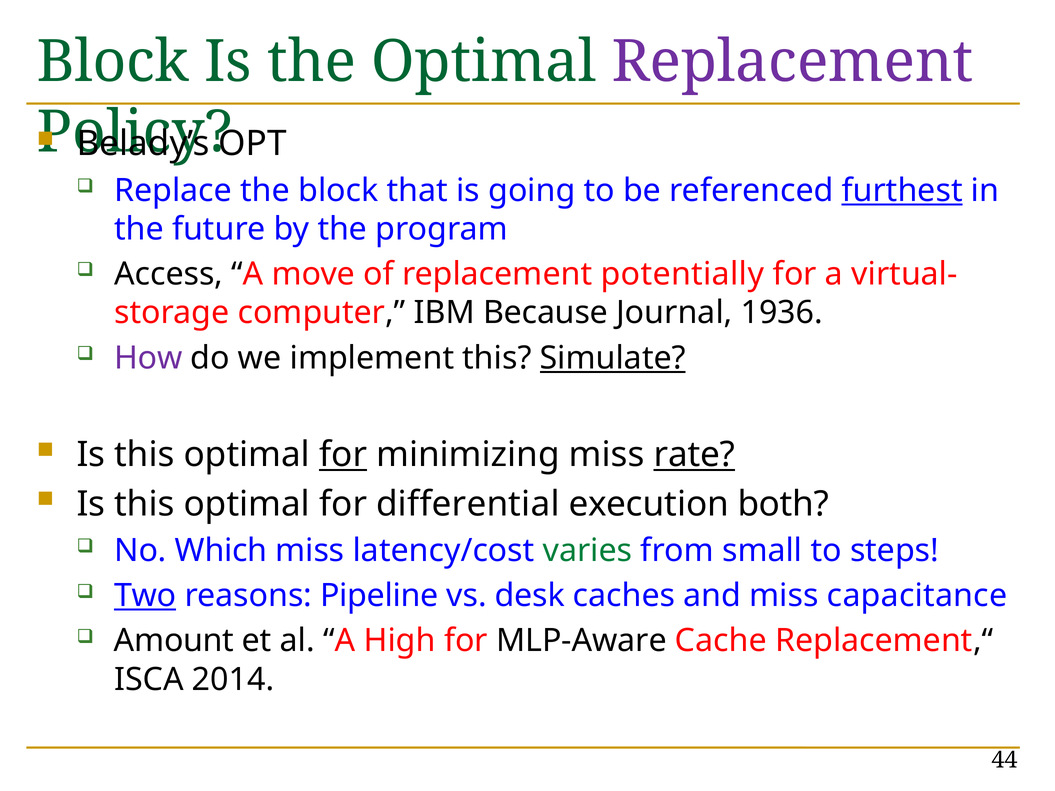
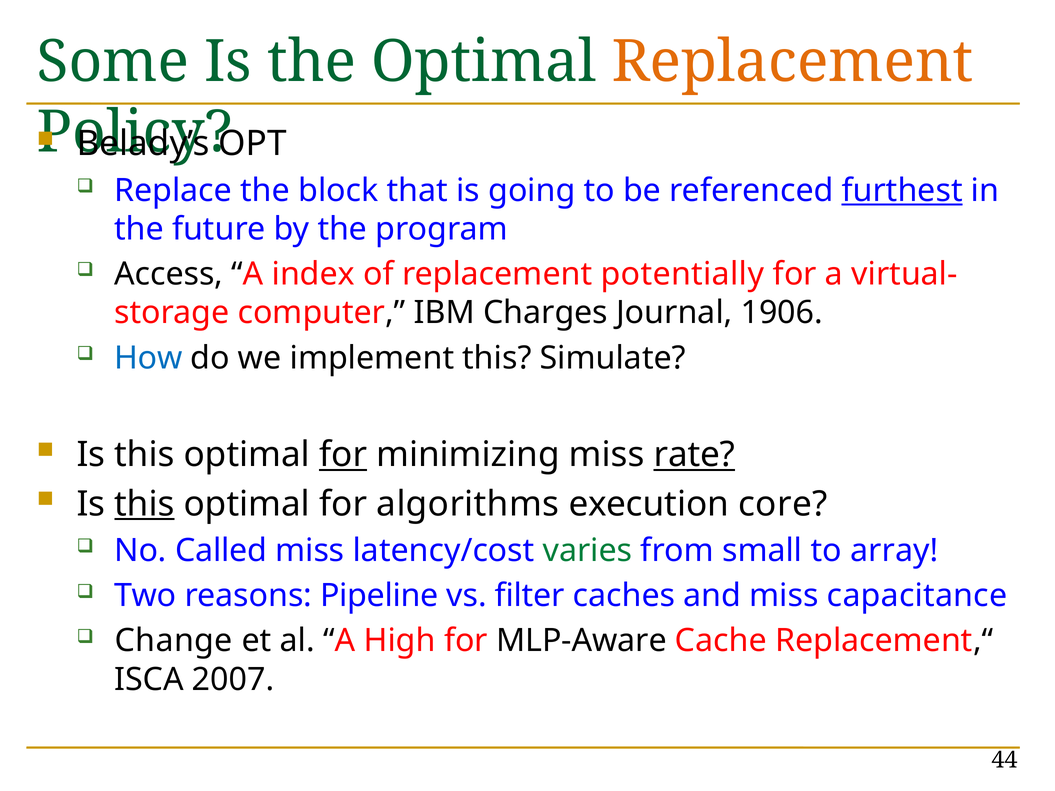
Block: Block -> Some (113, 62)
Replacement colour: purple -> orange (793, 62)
move: move -> index (313, 274)
Because: Because -> Charges (546, 313)
1936: 1936 -> 1906 (782, 313)
How colour: purple -> blue (148, 358)
Simulate underline: present -> none (613, 358)
this underline: none -> present (144, 504)
differential: differential -> algorithms (468, 504)
both: both -> core (783, 504)
Which: Which -> Called (221, 551)
steps: steps -> array (894, 551)
Two underline: present -> none (145, 596)
desk: desk -> filter (530, 596)
Amount: Amount -> Change (174, 641)
2014: 2014 -> 2007 (233, 680)
